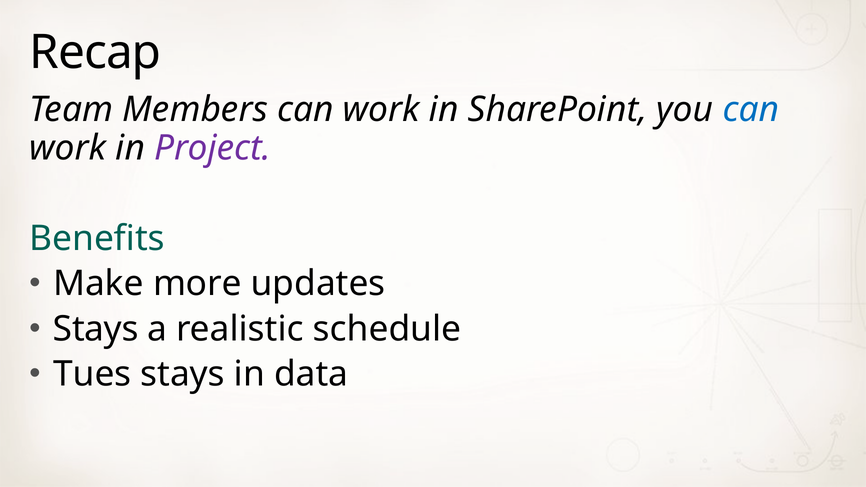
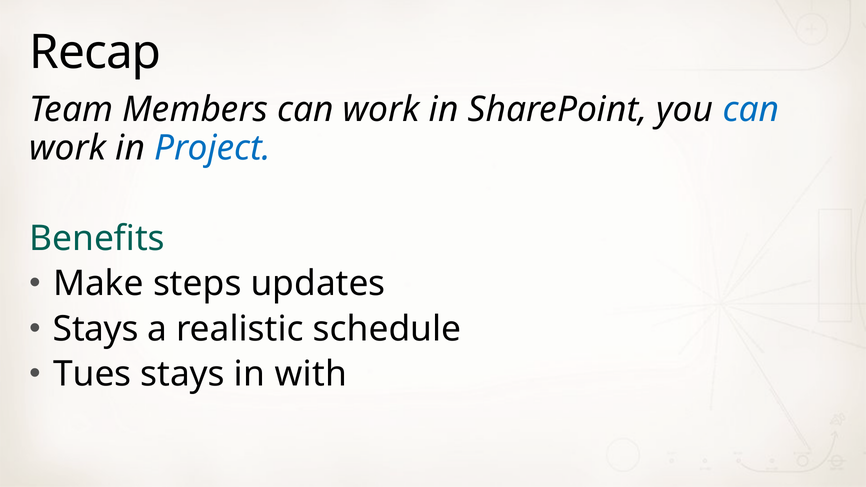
Project colour: purple -> blue (213, 148)
more: more -> steps (197, 284)
data: data -> with (311, 374)
